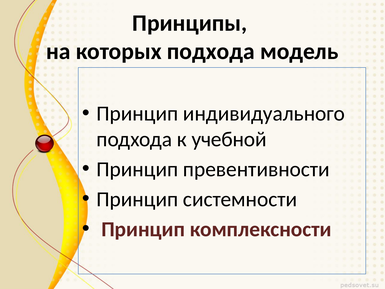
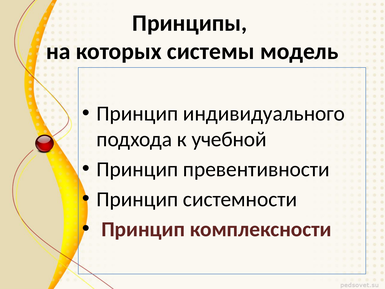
которых подхода: подхода -> системы (211, 51)
